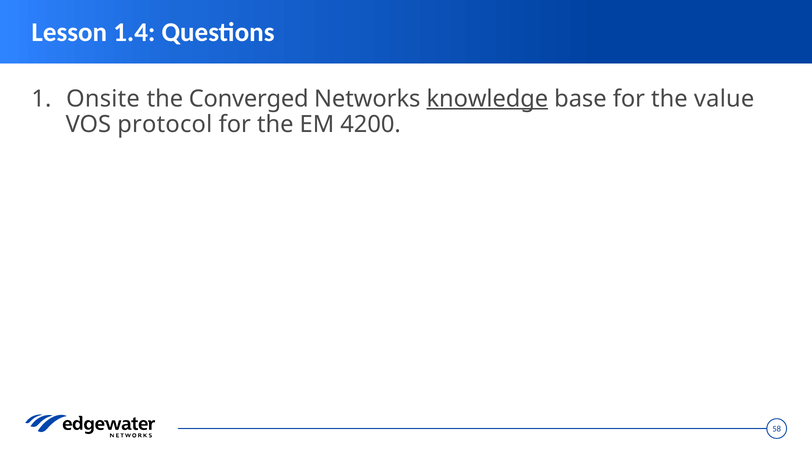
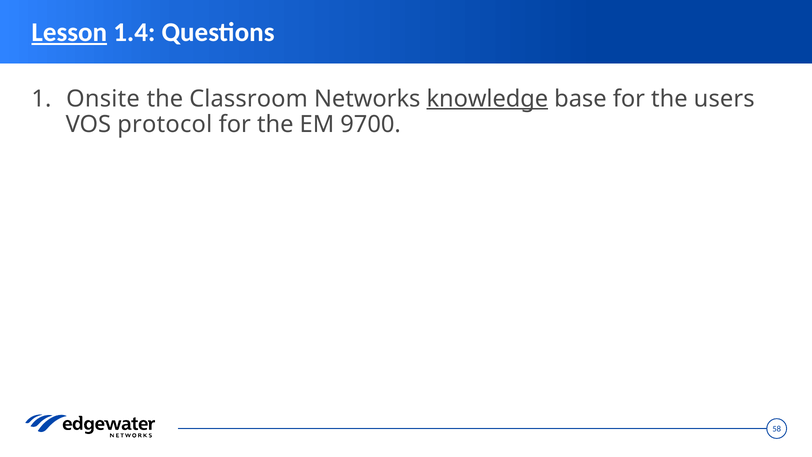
Lesson underline: none -> present (69, 32)
Converged: Converged -> Classroom (249, 99)
value: value -> users (724, 99)
4200: 4200 -> 9700 (371, 124)
